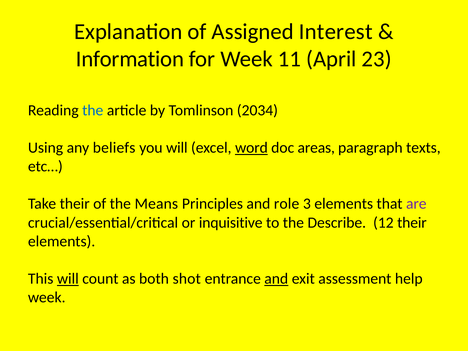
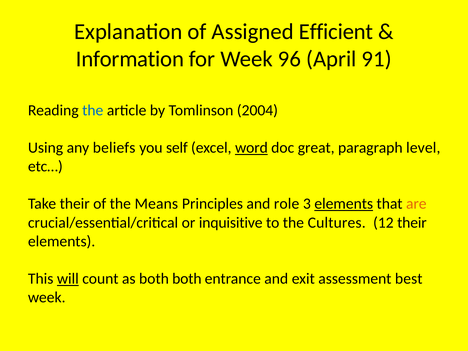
Interest: Interest -> Efficient (336, 32)
11: 11 -> 96 (289, 59)
23: 23 -> 91 (377, 59)
2034: 2034 -> 2004 (257, 110)
you will: will -> self (177, 148)
areas: areas -> great (316, 148)
texts: texts -> level (423, 148)
elements underline: none -> present (344, 204)
are colour: purple -> orange (416, 204)
Describe: Describe -> Cultures (337, 223)
both shot: shot -> both (187, 279)
and underline: present -> none (276, 279)
help: help -> best (409, 279)
